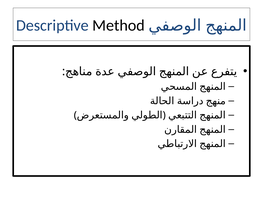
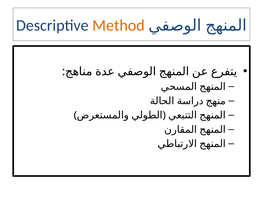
Method colour: black -> orange (119, 25)
